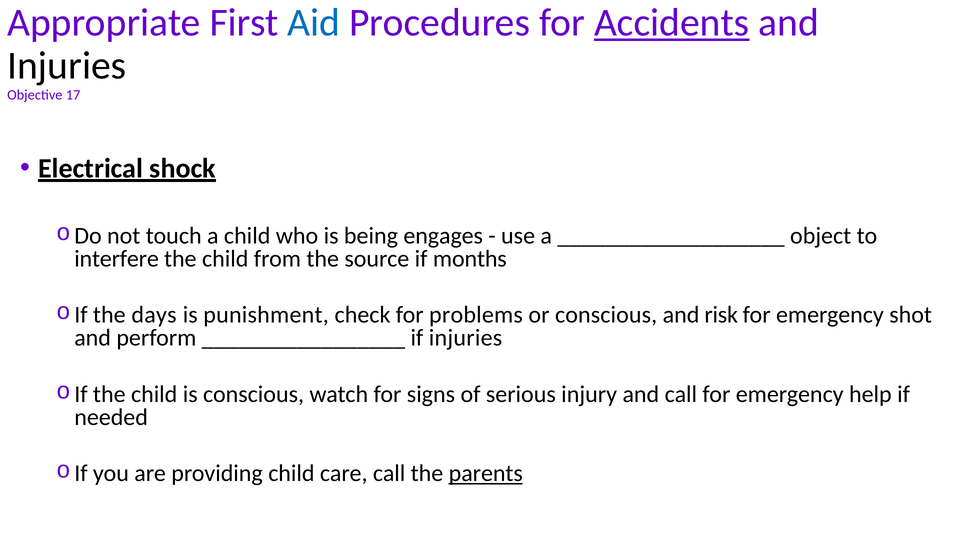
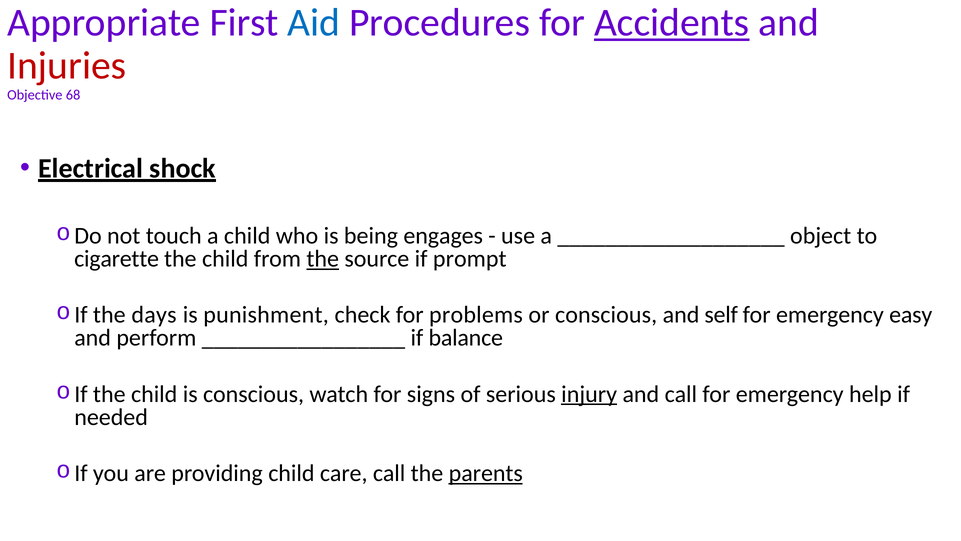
Injuries colour: black -> red (67, 66)
17: 17 -> 68 (73, 95)
interfere: interfere -> cigarette (117, 259)
the underline: none -> present (323, 259)
months: months -> prompt (470, 259)
risk: risk -> self (721, 315)
shot: shot -> easy (911, 315)
if injuries: injuries -> balance (466, 338)
injury underline: none -> present (589, 394)
